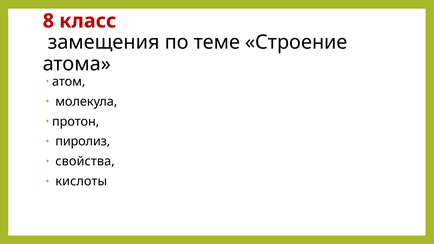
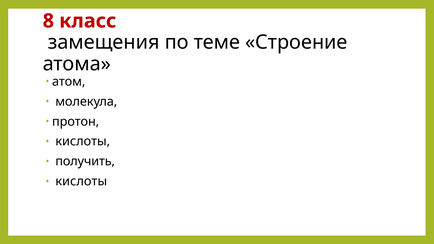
пиролиз: пиролиз -> кислоты (83, 142)
свойства: свойства -> получить (85, 162)
